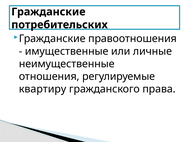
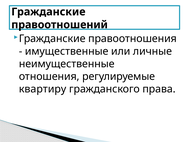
потребительских: потребительских -> правоотношений (60, 25)
